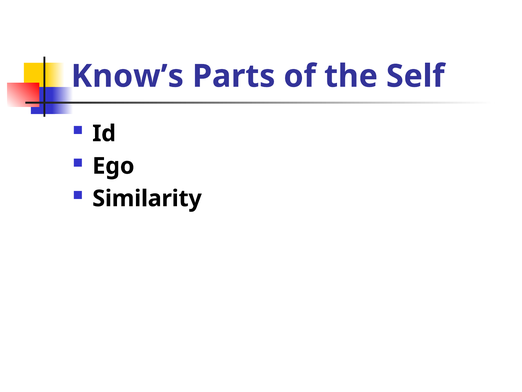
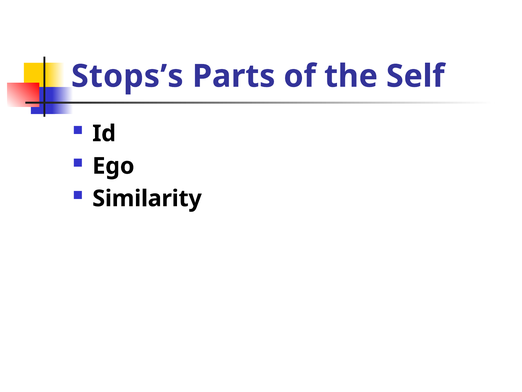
Know’s: Know’s -> Stops’s (127, 76)
